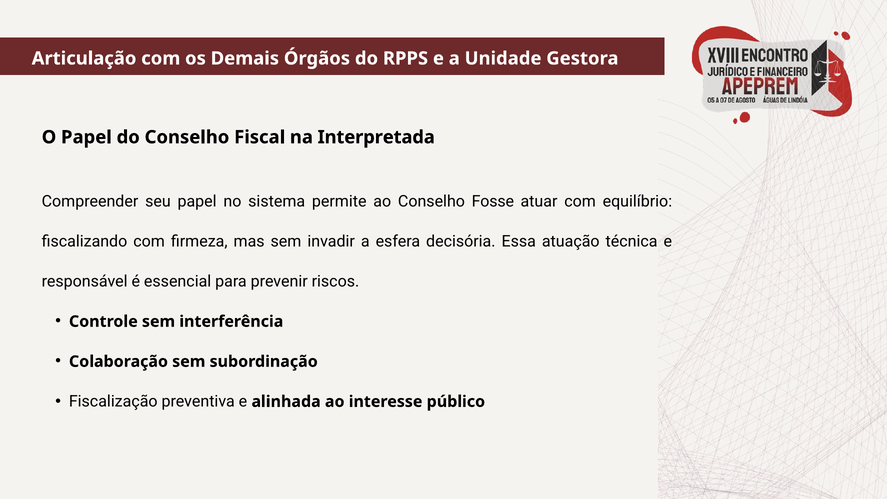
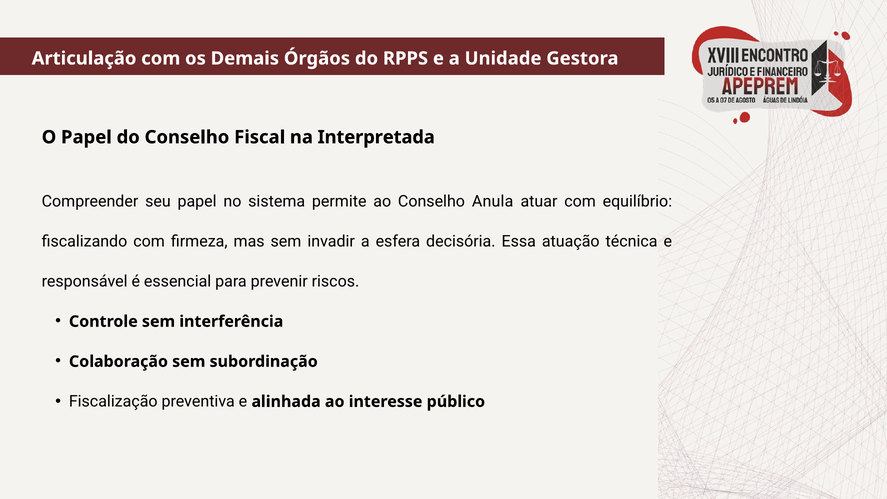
Fosse: Fosse -> Anula (493, 201)
